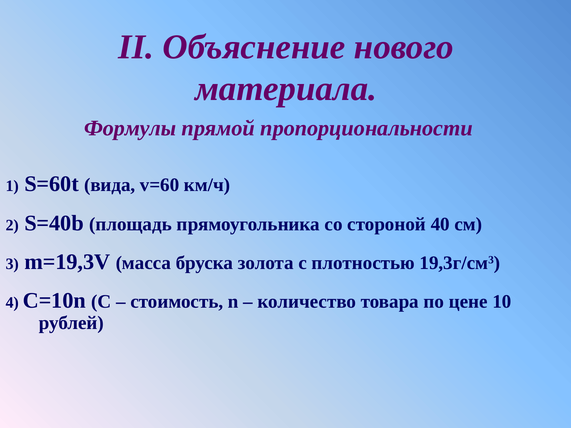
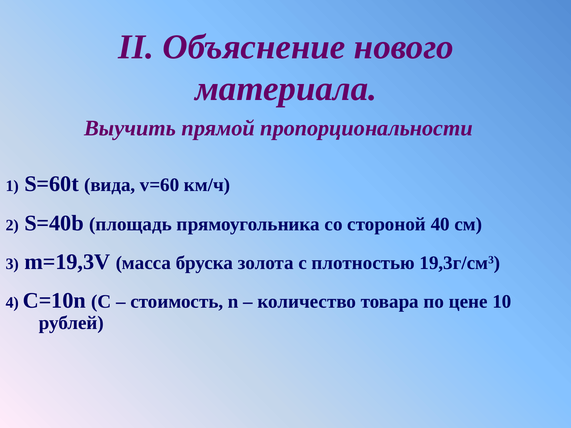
Формулы: Формулы -> Выучить (130, 128)
